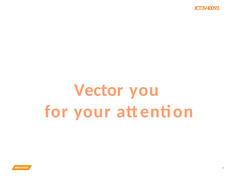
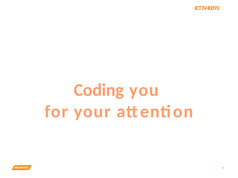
Vector: Vector -> Coding (99, 90)
